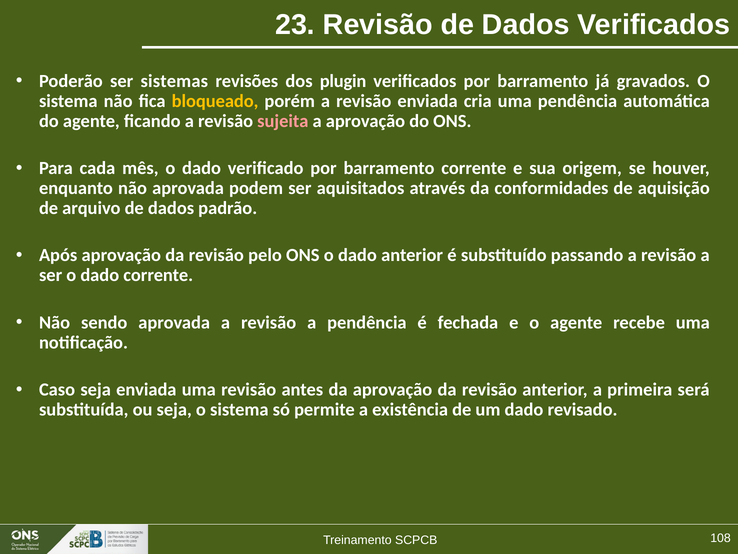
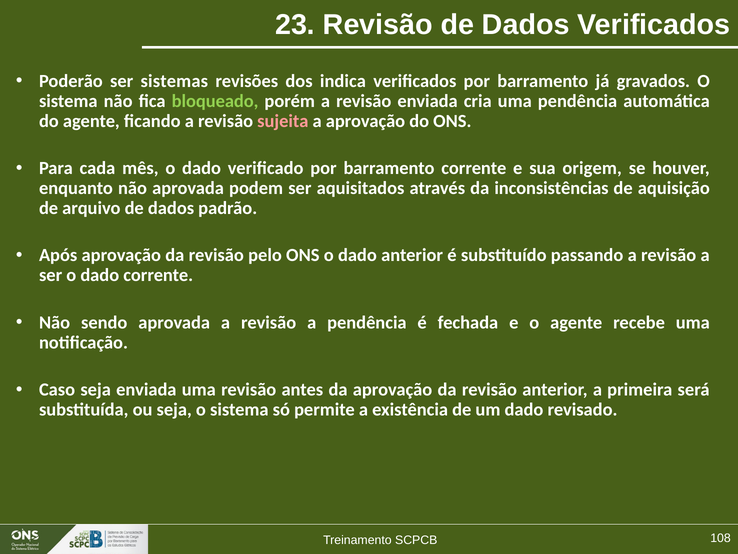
plugin: plugin -> indica (343, 81)
bloqueado colour: yellow -> light green (215, 101)
conformidades: conformidades -> inconsistências (551, 188)
